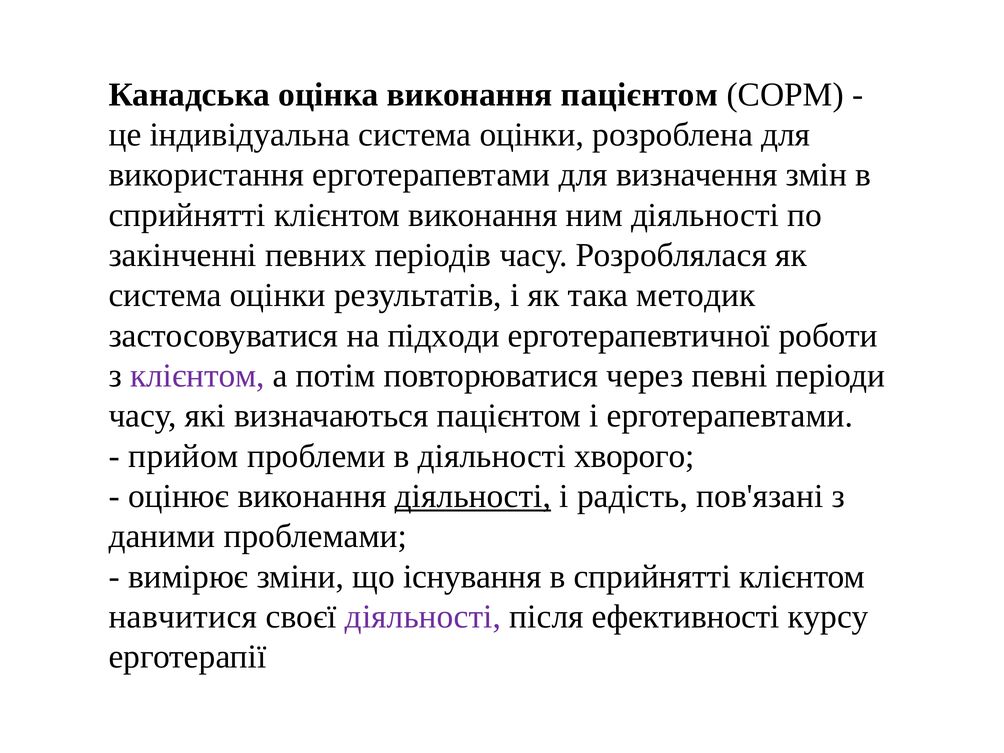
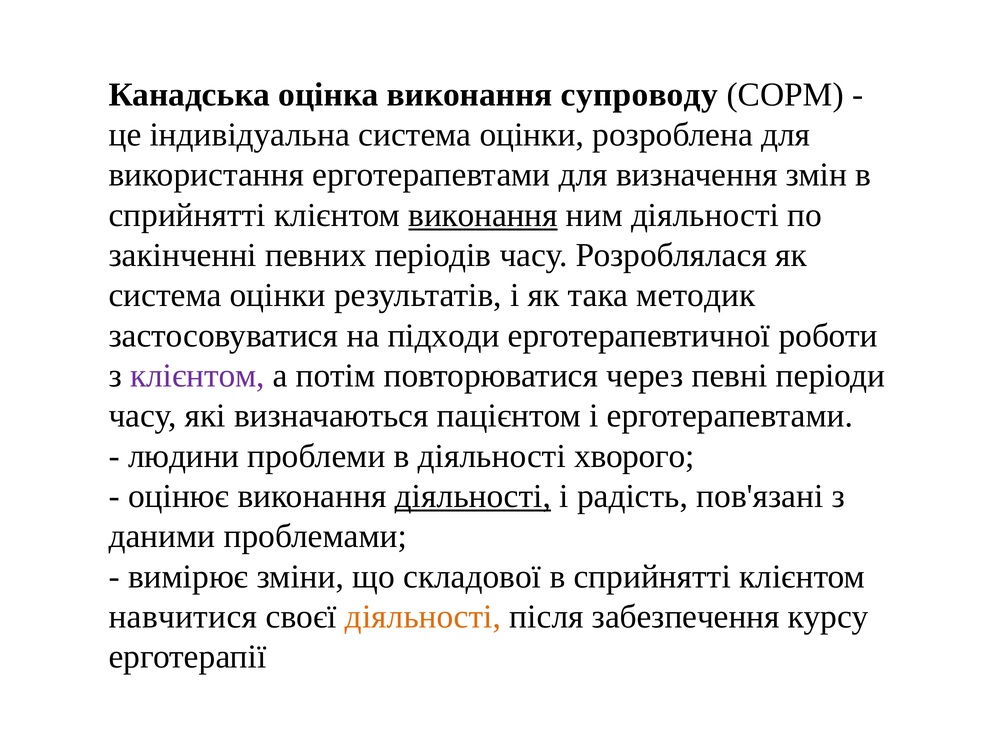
виконання пацієнтом: пацієнтом -> супроводу (639, 95)
виконання underline: none -> present (483, 215)
прийом: прийом -> людини (184, 456)
існування: існування -> складової (472, 577)
діяльності colour: purple -> orange (423, 617)
ефективності: ефективності -> забезпечення (686, 617)
